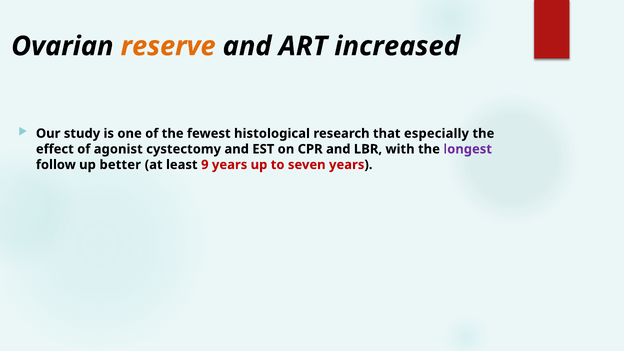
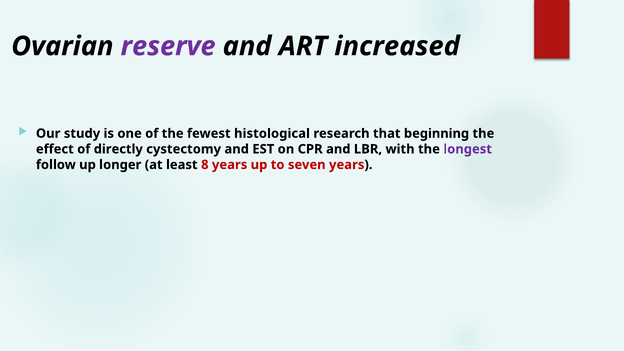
reserve colour: orange -> purple (168, 46)
especially: especially -> beginning (437, 133)
agonist: agonist -> directly (118, 149)
better: better -> longer (120, 165)
9: 9 -> 8 (205, 165)
